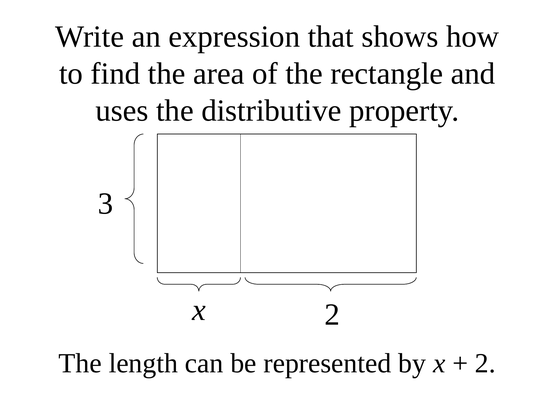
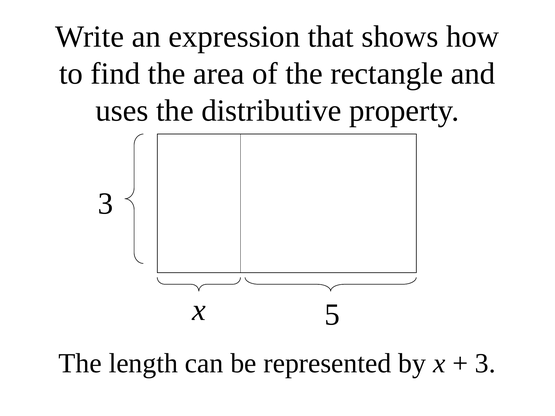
x 2: 2 -> 5 (332, 315)
2: 2 -> 3 (485, 364)
